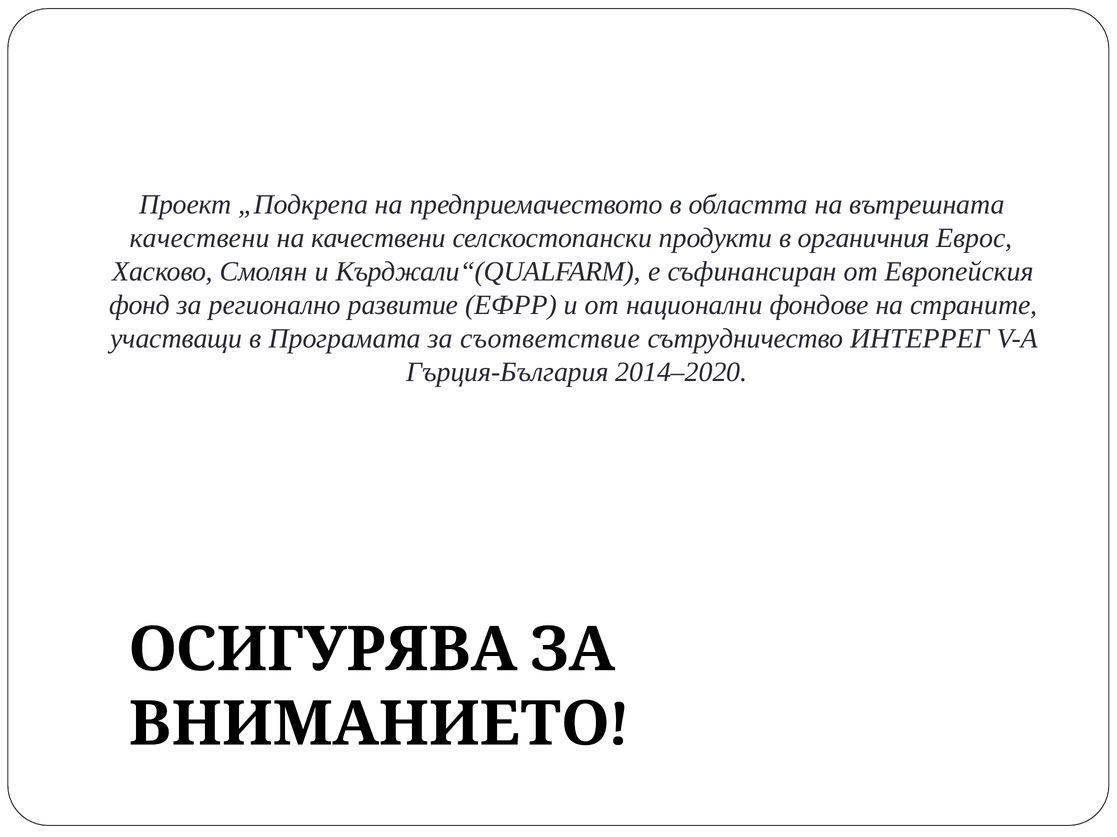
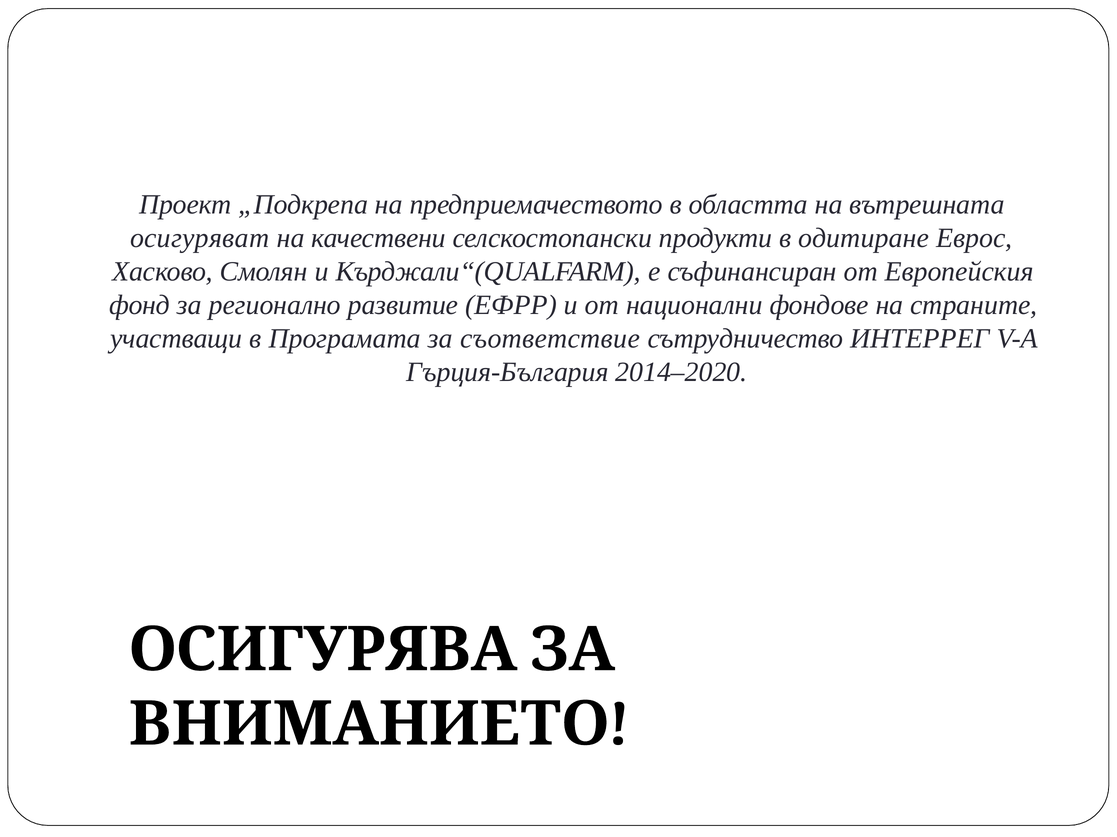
качествени: качествени -> осигуряват (200, 238)
органичния: органичния -> одитиране (864, 238)
